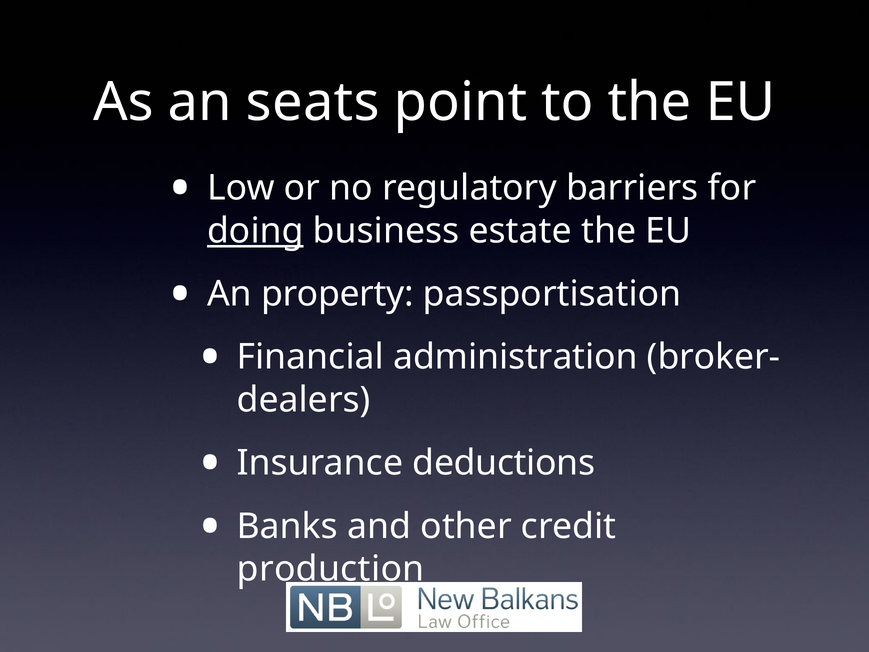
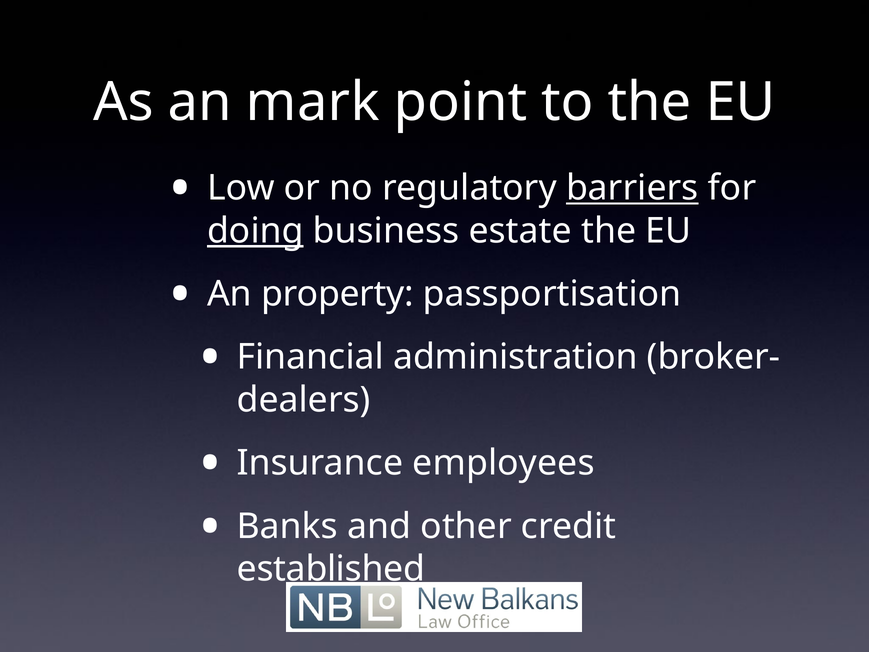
seats: seats -> mark (313, 102)
barriers underline: none -> present (632, 188)
deductions: deductions -> employees (504, 463)
production: production -> established (331, 569)
